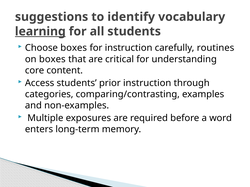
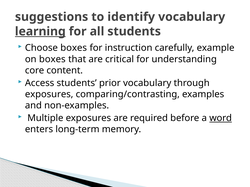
routines: routines -> example (216, 48)
prior instruction: instruction -> vocabulary (147, 83)
categories: categories -> exposures (49, 94)
word underline: none -> present (221, 118)
